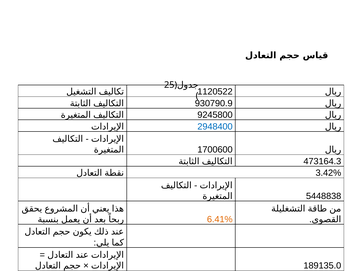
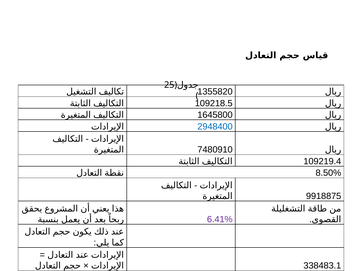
1120522: 1120522 -> 1355820 (215, 92)
930790.9: 930790.9 -> 109218.5 (214, 104)
9245800: 9245800 -> 1645800 (215, 115)
1700600: 1700600 -> 7480910 (215, 150)
473164.3: 473164.3 -> 109219.4 (322, 162)
3.42%: 3.42% -> 8.50% (328, 173)
5448838: 5448838 -> 9918875 (324, 197)
6.41% colour: orange -> purple (220, 220)
189135.0: 189135.0 -> 338483.1 (322, 266)
